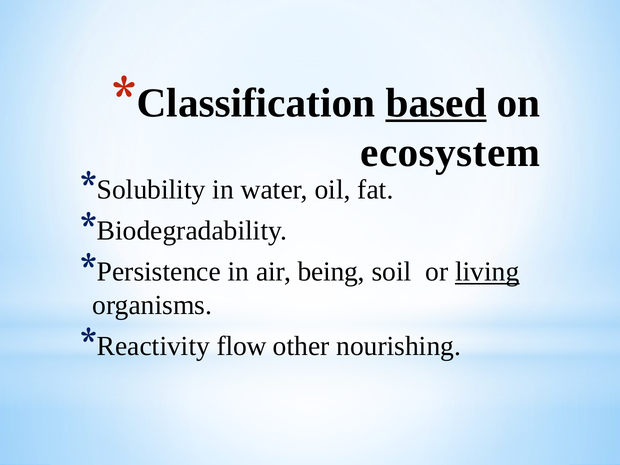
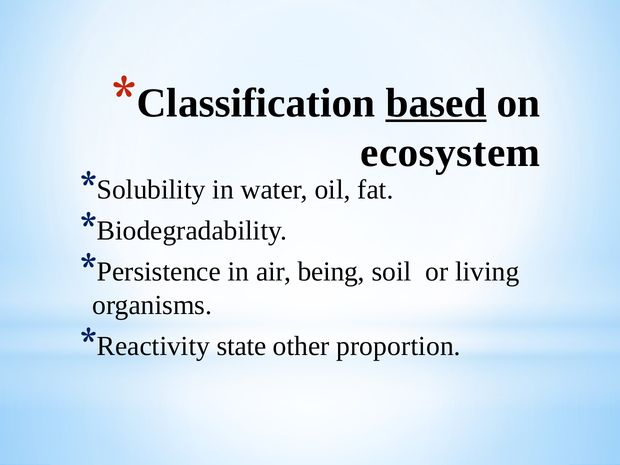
living underline: present -> none (487, 272)
flow: flow -> state (242, 346)
nourishing: nourishing -> proportion (399, 346)
